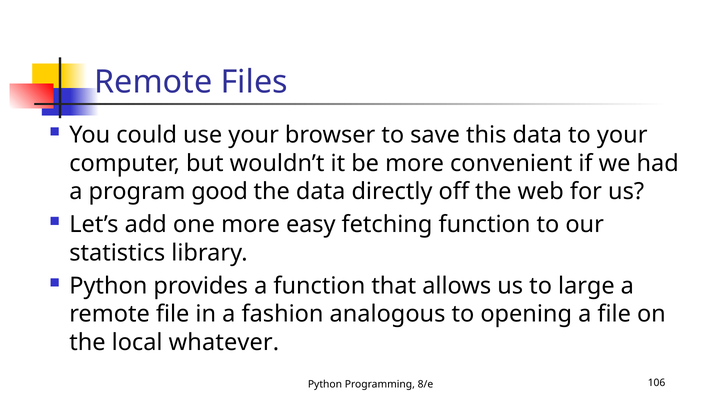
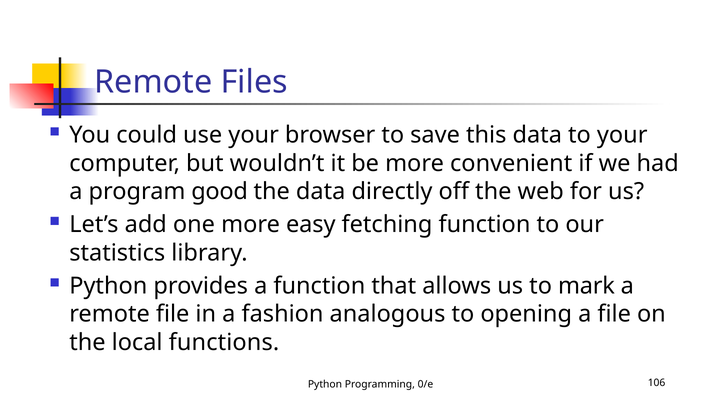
large: large -> mark (586, 286)
whatever: whatever -> functions (224, 342)
8/e: 8/e -> 0/e (425, 385)
